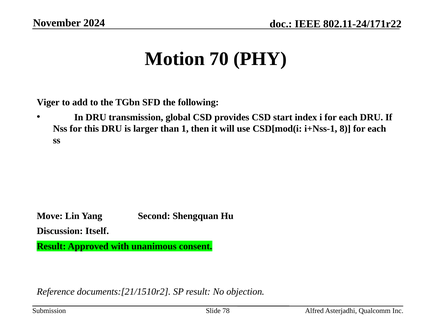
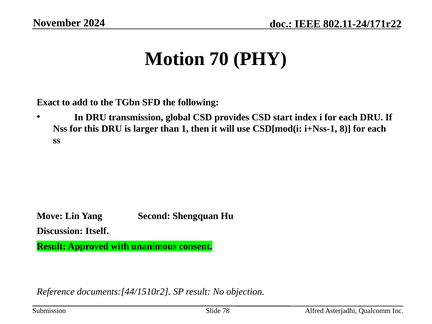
Viger: Viger -> Exact (48, 102)
documents:[21/1510r2: documents:[21/1510r2 -> documents:[44/1510r2 (124, 292)
